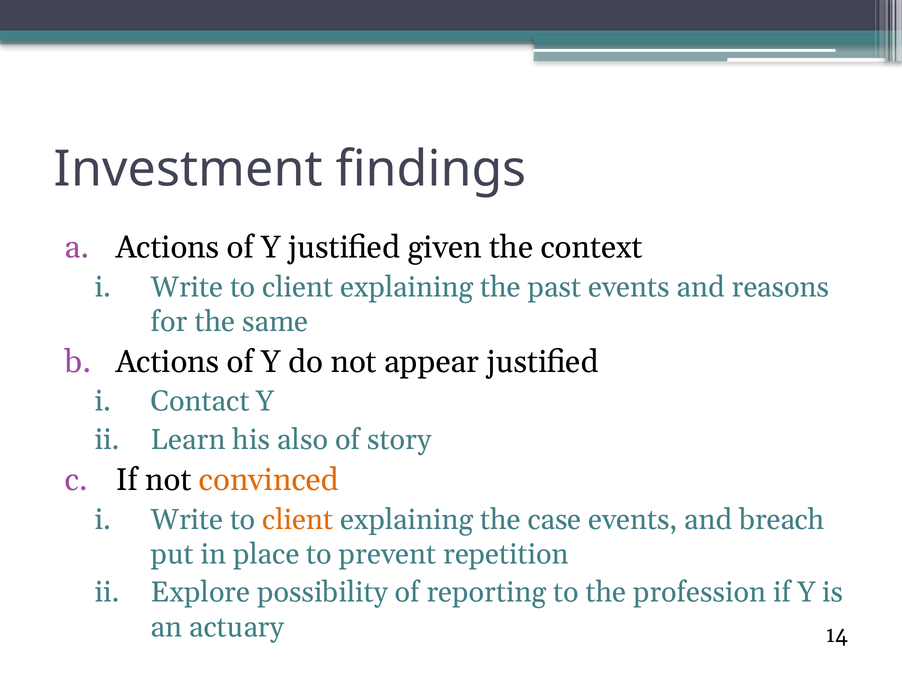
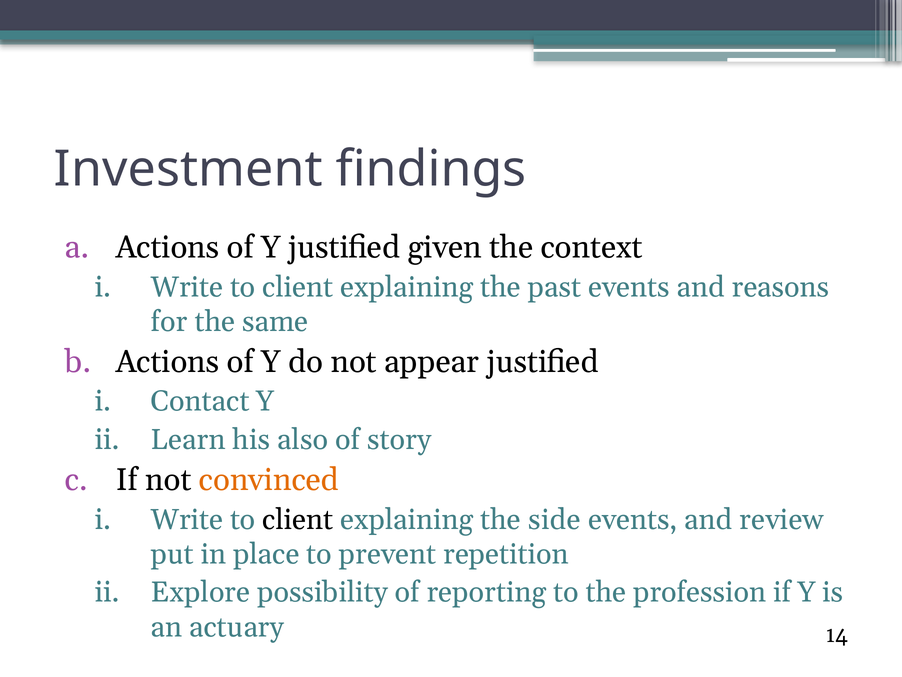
client colour: orange -> black (298, 519)
case: case -> side (554, 519)
breach: breach -> review (782, 519)
